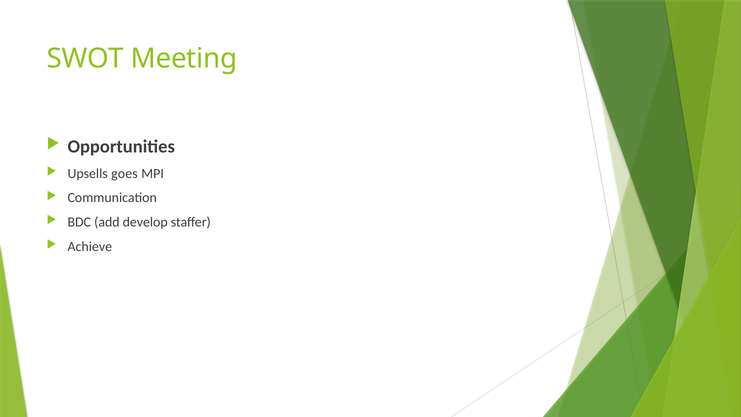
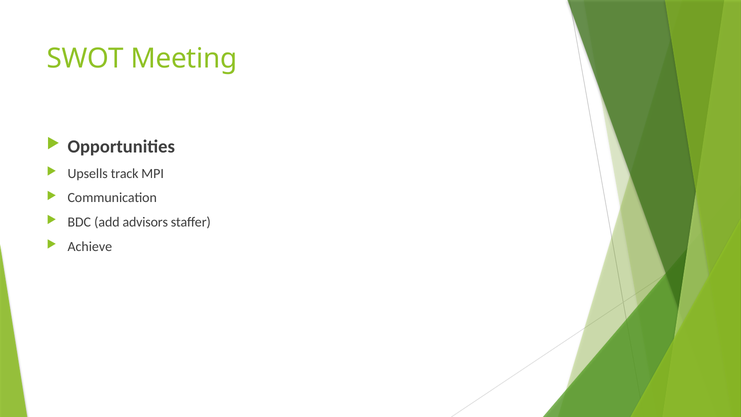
goes: goes -> track (125, 173)
develop: develop -> advisors (145, 222)
